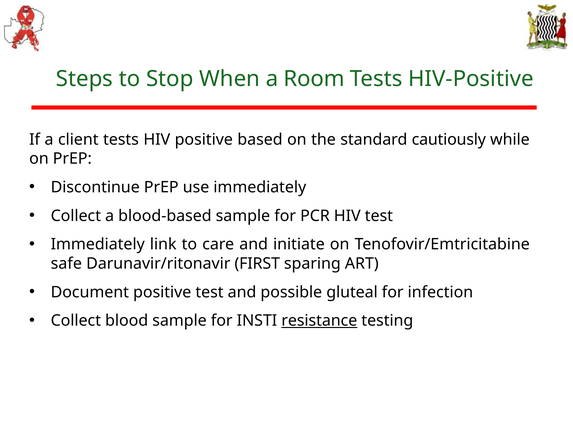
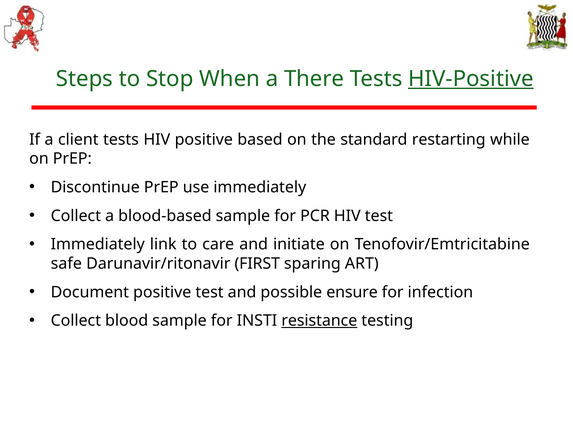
Room: Room -> There (314, 79)
HIV-Positive underline: none -> present (471, 79)
cautiously: cautiously -> restarting (449, 140)
gluteal: gluteal -> ensure (352, 293)
